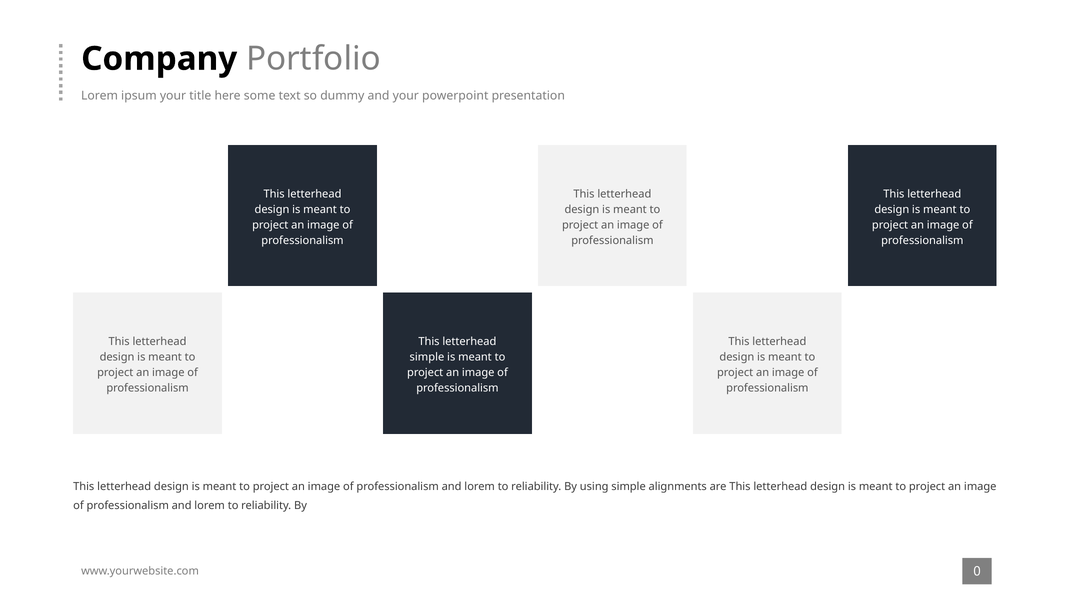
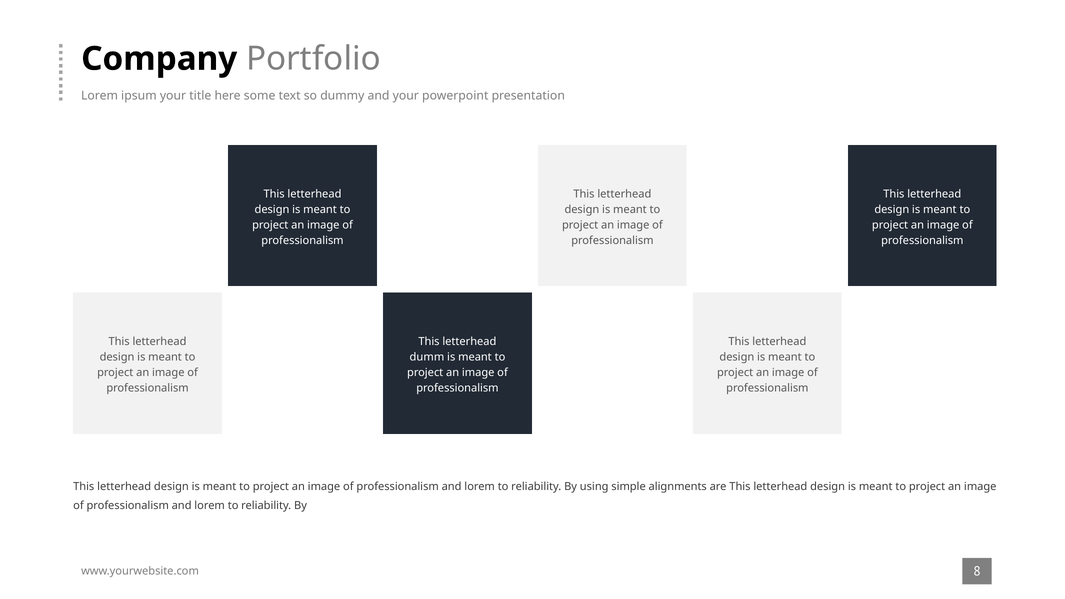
simple: simple -> dumm (427, 357)
0: 0 -> 8 (977, 571)
